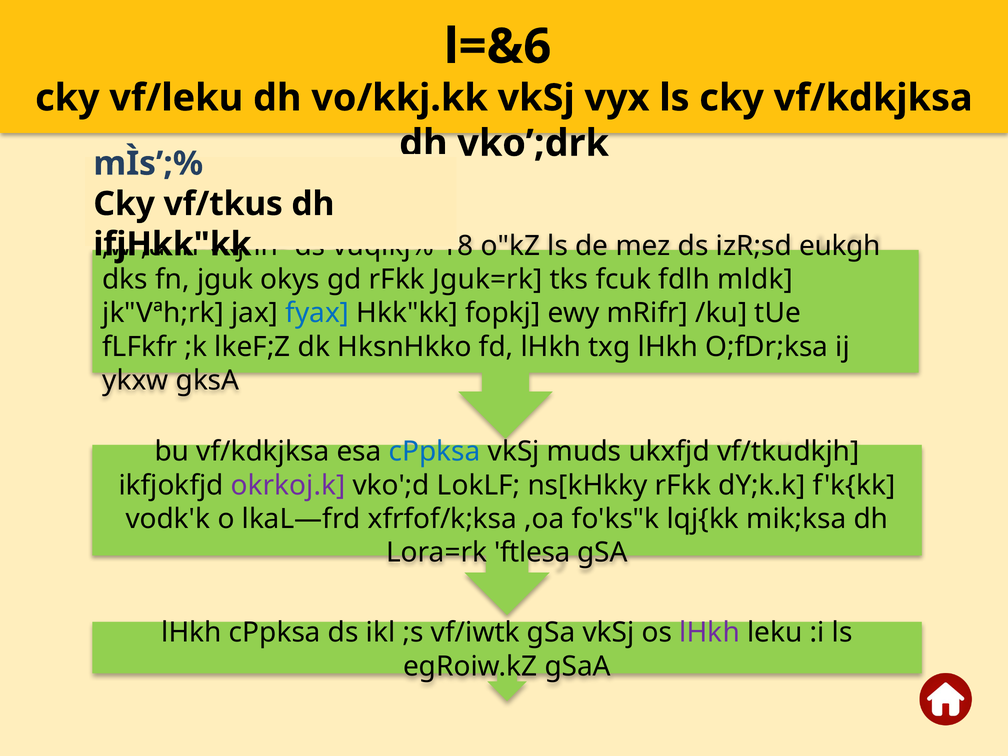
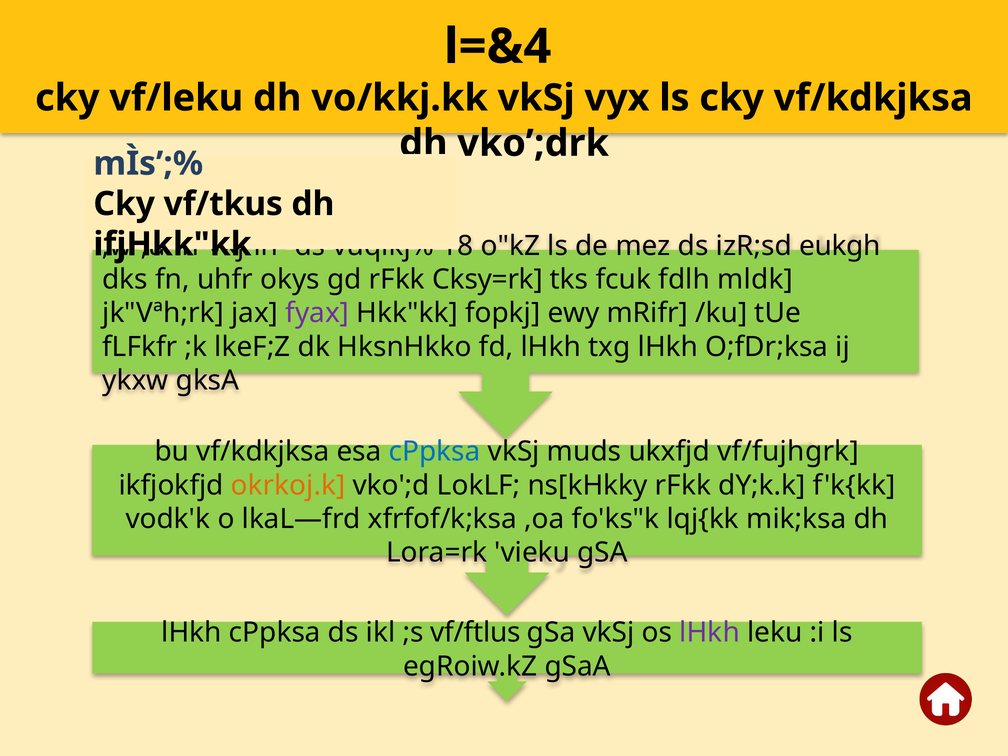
l=&6: l=&6 -> l=&4 (498, 47)
jguk: jguk -> uhfr (225, 280)
Jguk=rk: Jguk=rk -> Cksy=rk (488, 280)
fyax colour: blue -> purple (317, 313)
vf/tkudkjh: vf/tkudkjh -> vf/fujhgrk (788, 452)
okrkoj.k colour: purple -> orange (288, 485)
ftlesa: ftlesa -> vieku (532, 552)
vf/iwtk: vf/iwtk -> vf/ftlus (475, 633)
